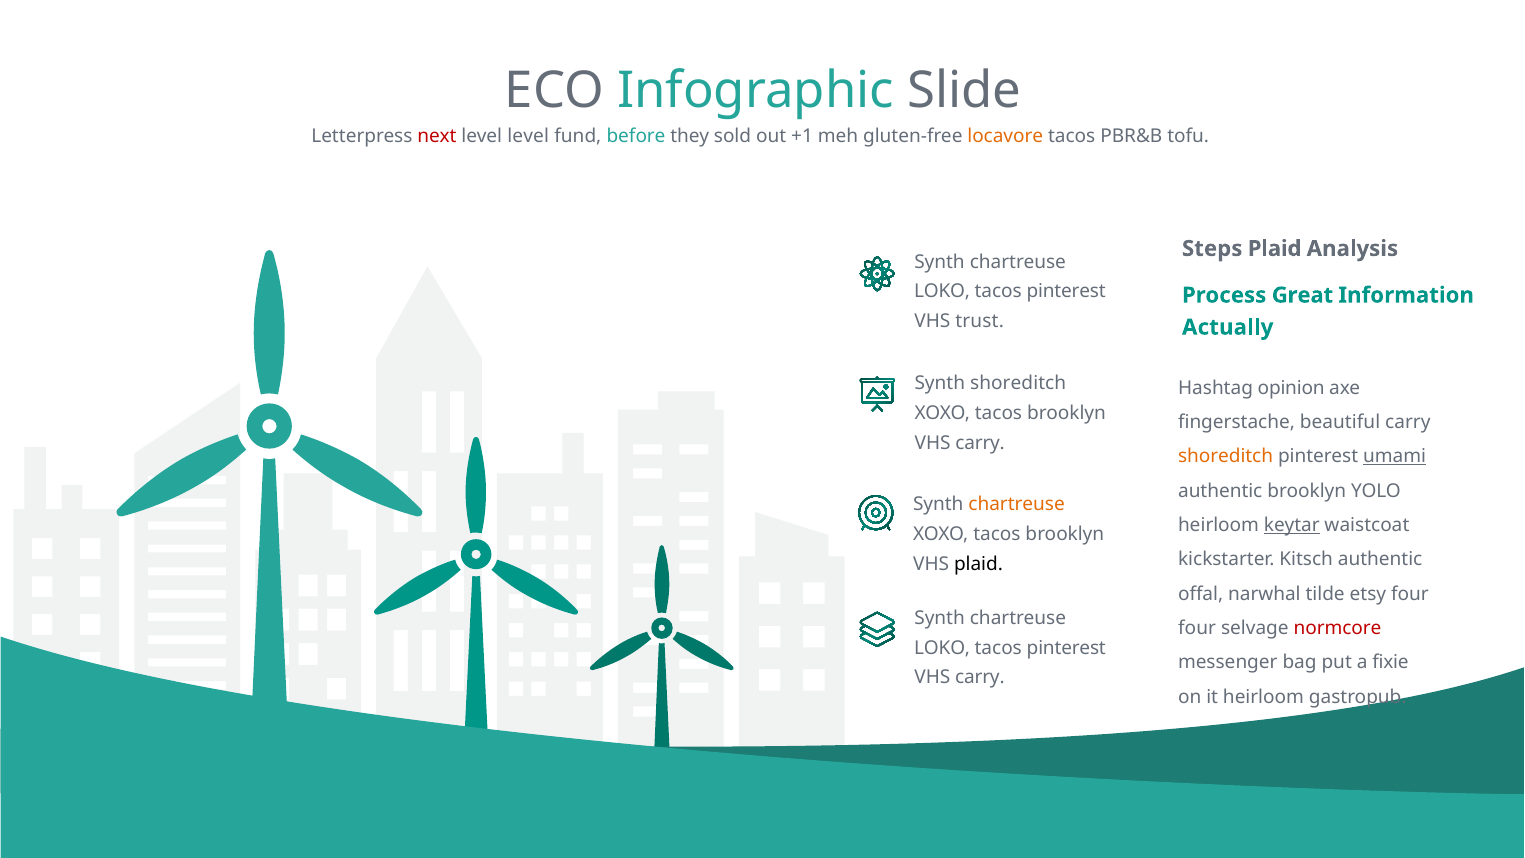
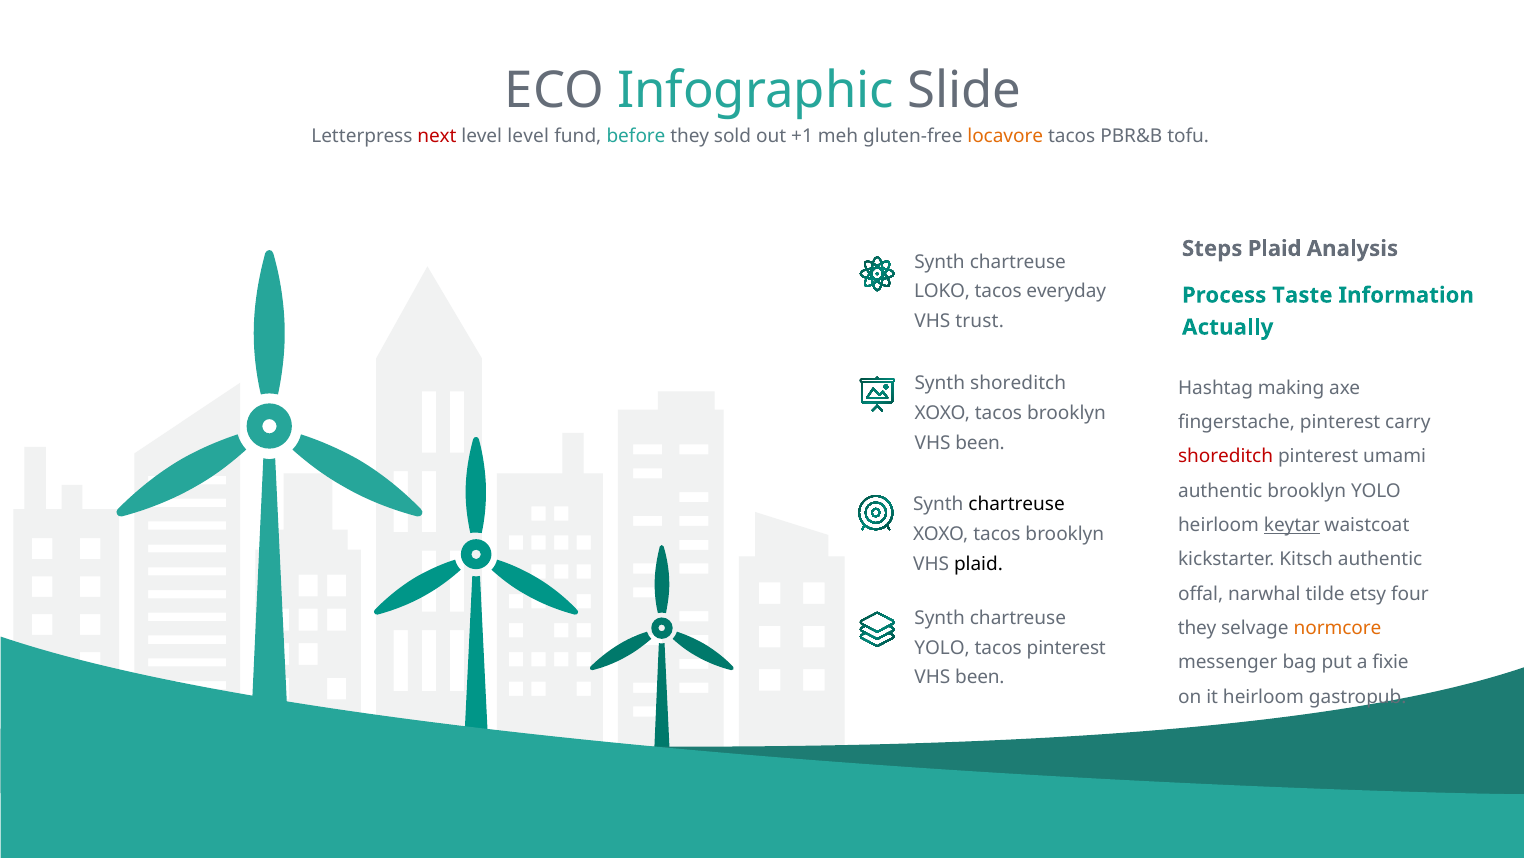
pinterest: pinterest -> everyday (1066, 292)
Great: Great -> Taste (1302, 295)
opinion: opinion -> making (1291, 388)
fingerstache beautiful: beautiful -> pinterest (1340, 422)
carry: carry -> been (980, 443)
shoreditch colour: orange -> red (1226, 456)
umami underline: present -> none (1395, 456)
chartreuse colour: orange -> black (1017, 504)
four: four -> they (1197, 628)
normcore colour: red -> orange (1337, 628)
LOKO: LOKO -> YOLO (942, 648)
carry: carry -> been (980, 677)
